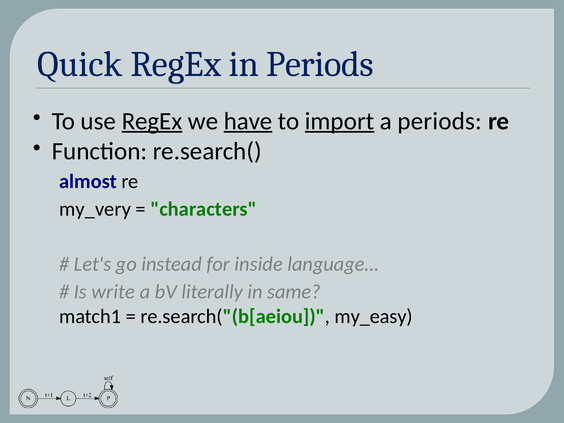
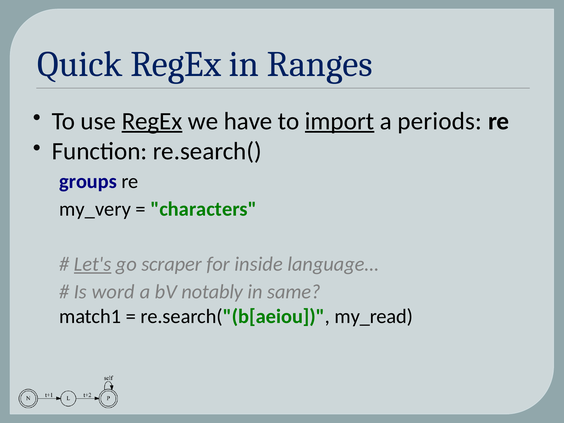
in Periods: Periods -> Ranges (320, 64)
have underline: present -> none (248, 121)
almost: almost -> groups (88, 181)
Let's underline: none -> present (93, 264)
instead: instead -> scraper (172, 264)
write: write -> word (113, 292)
literally: literally -> notably (212, 292)
my_easy: my_easy -> my_read (374, 316)
